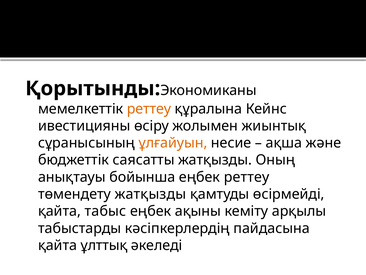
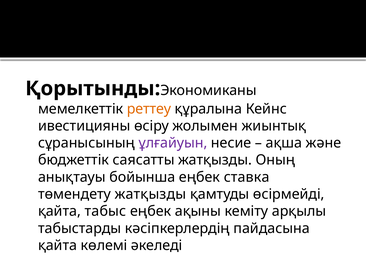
ұлғайуын colour: orange -> purple (173, 143)
еңбек реттеу: реттеу -> ставка (247, 177)
ұлттық: ұлттық -> көлемі (104, 245)
